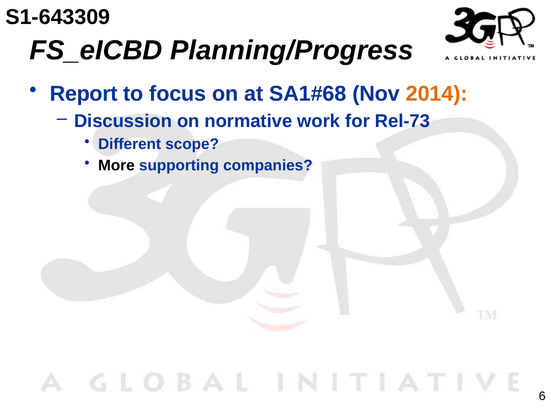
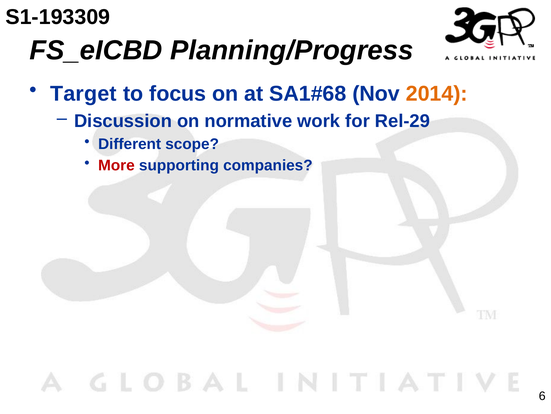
S1-643309: S1-643309 -> S1-193309 (58, 17)
Report: Report -> Target (84, 93)
Rel-73: Rel-73 -> Rel-29 (402, 121)
More colour: black -> red (116, 165)
